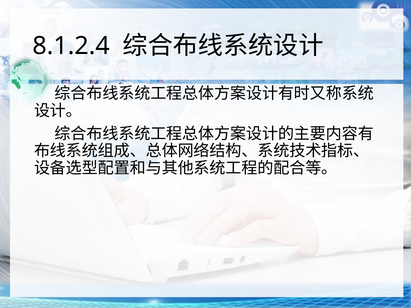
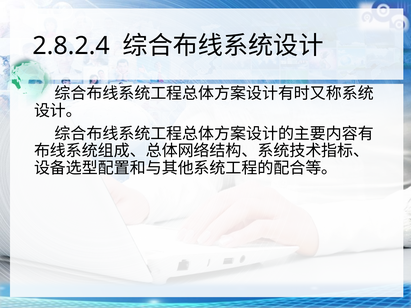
8.1.2.4: 8.1.2.4 -> 2.8.2.4 (71, 46)
